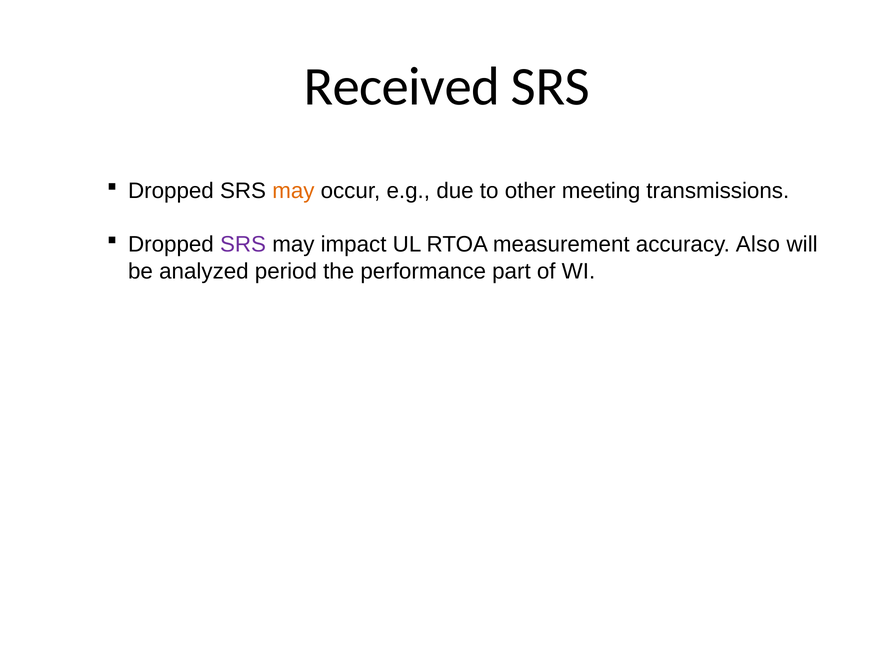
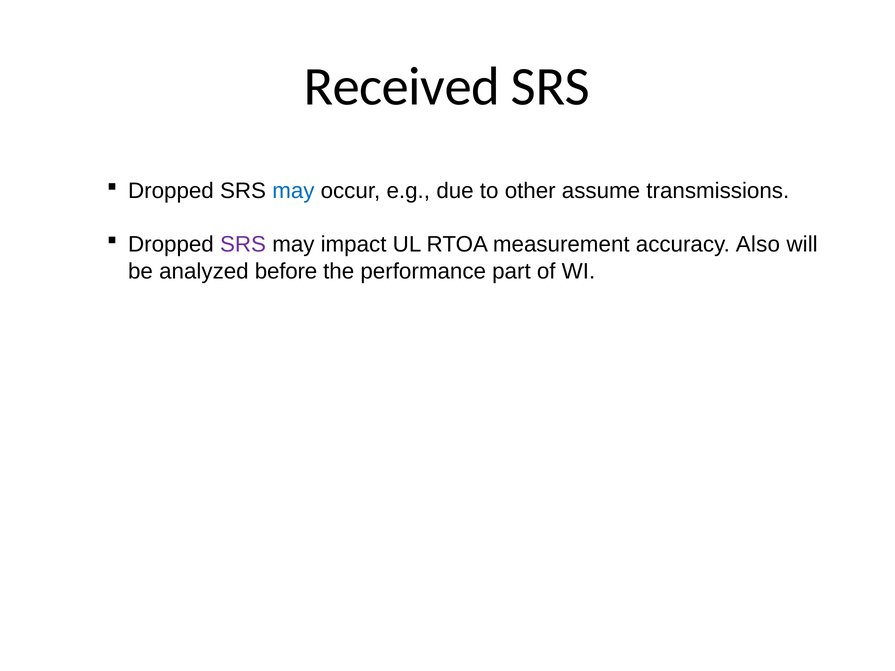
may colour: orange -> blue (293, 191)
meeting: meeting -> assume (601, 191)
period: period -> before (286, 271)
